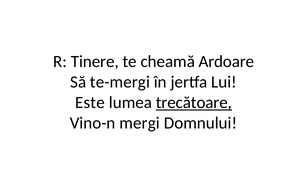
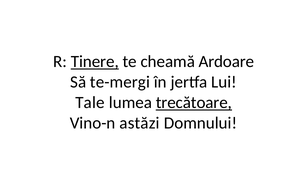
Tinere underline: none -> present (95, 61)
Este: Este -> Tale (90, 102)
mergi: mergi -> astăzi (140, 123)
